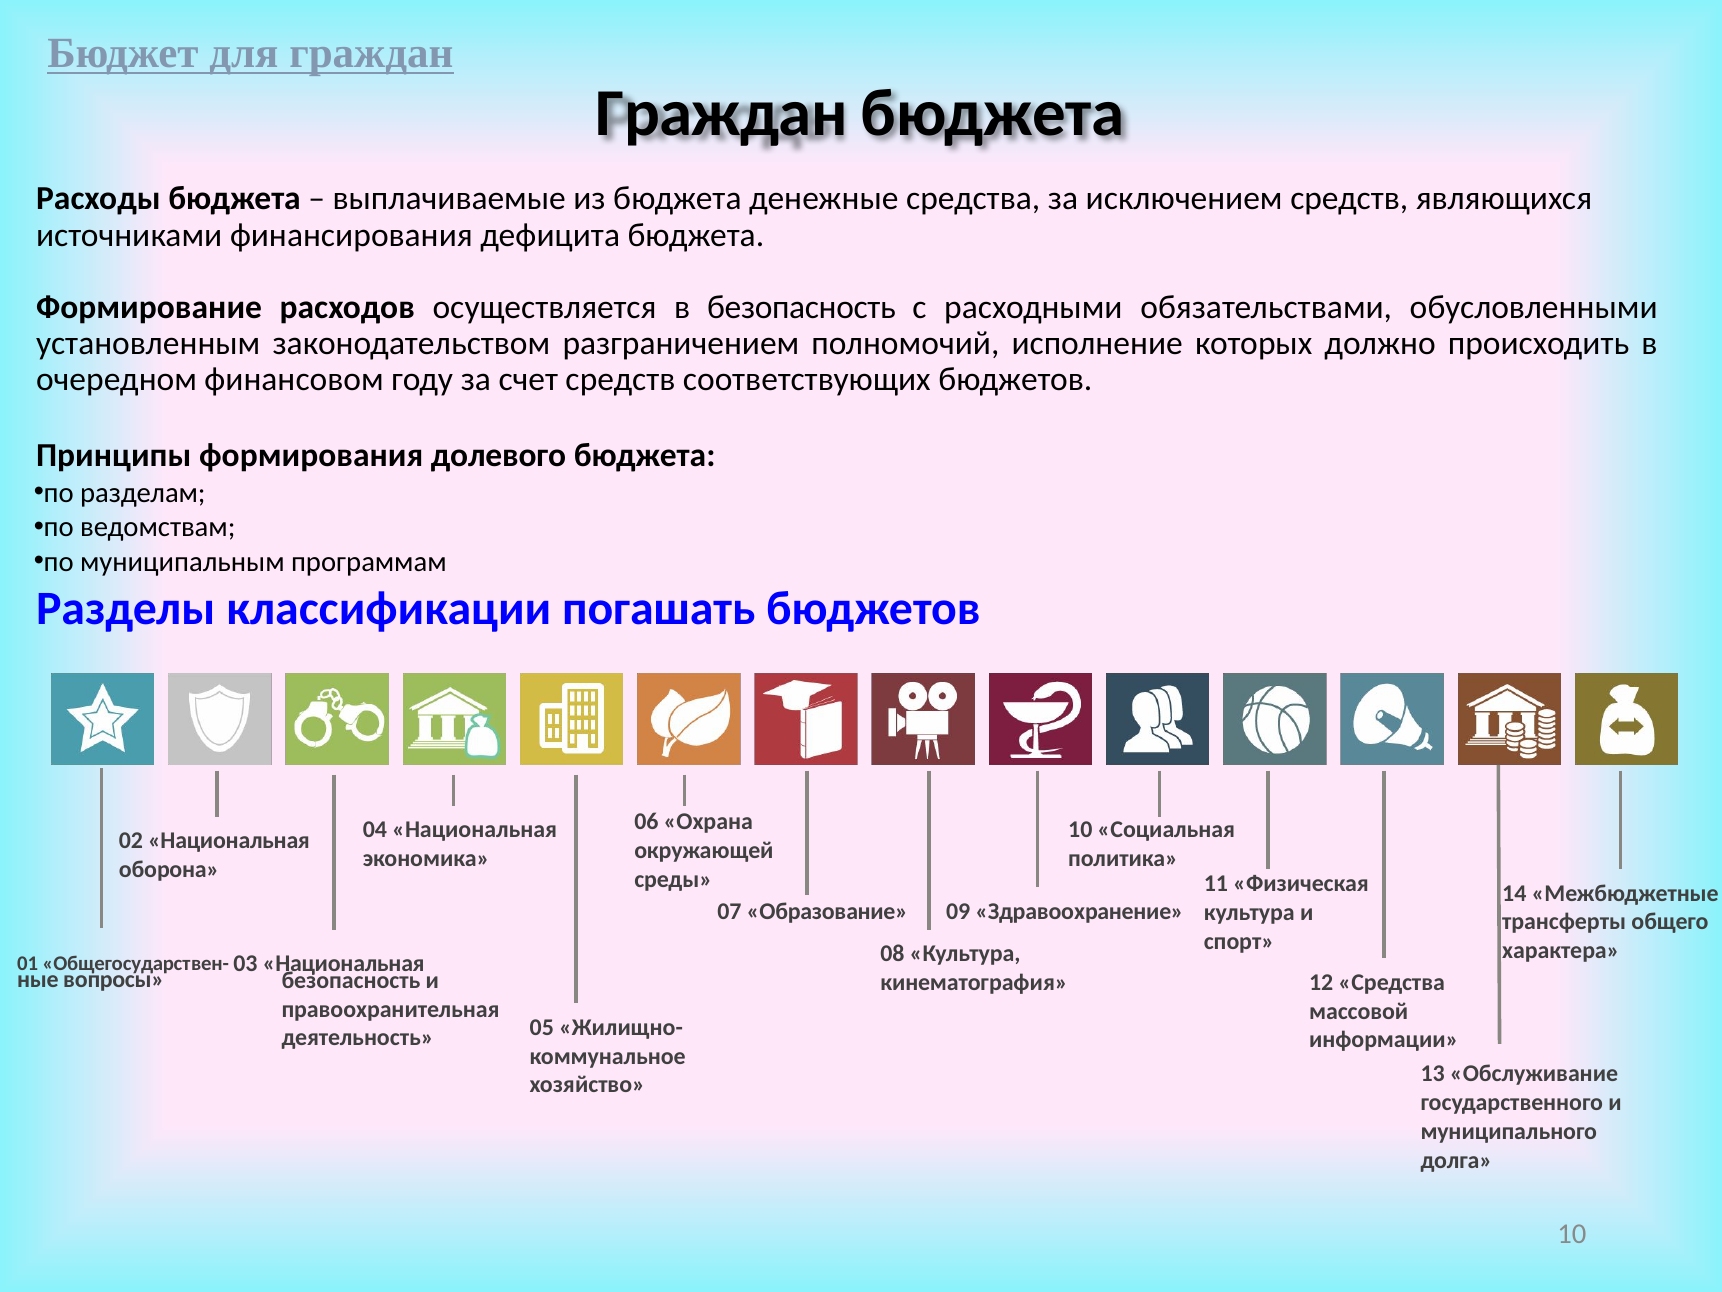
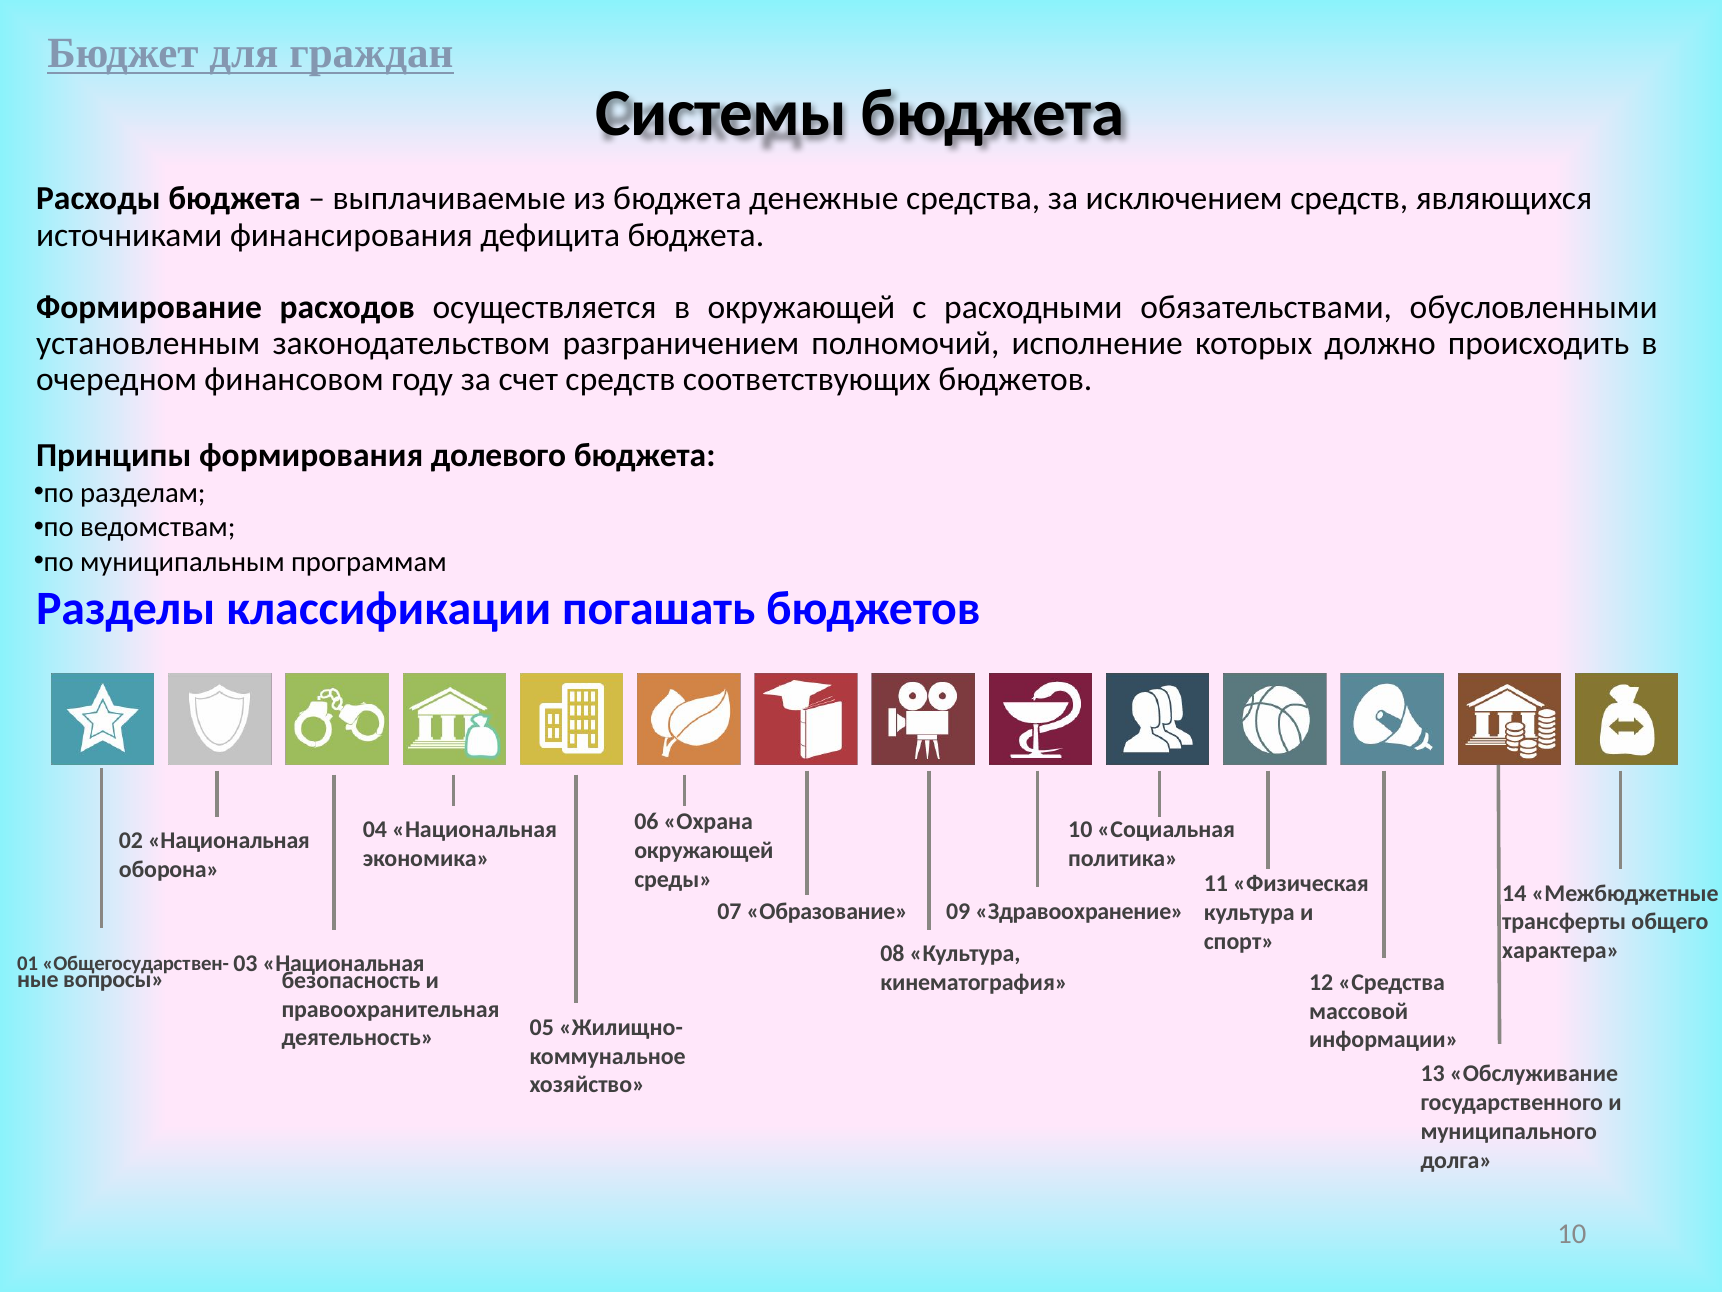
Граждан: Граждан -> Системы (722, 113)
в безопасность: безопасность -> окружающей (801, 307)
